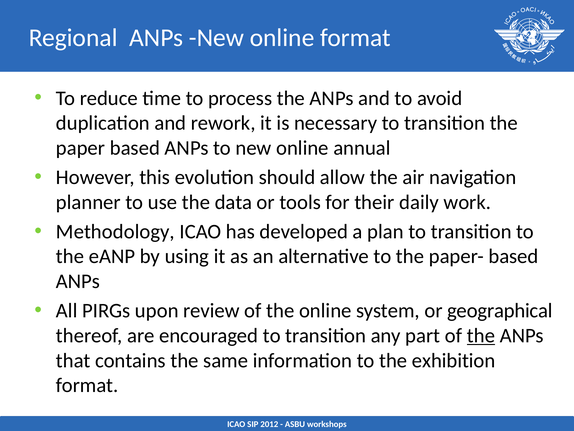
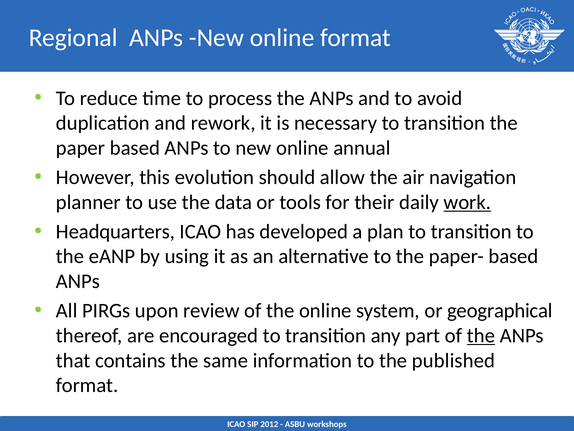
work underline: none -> present (467, 202)
Methodology: Methodology -> Headquarters (115, 231)
exhibition: exhibition -> published (454, 360)
